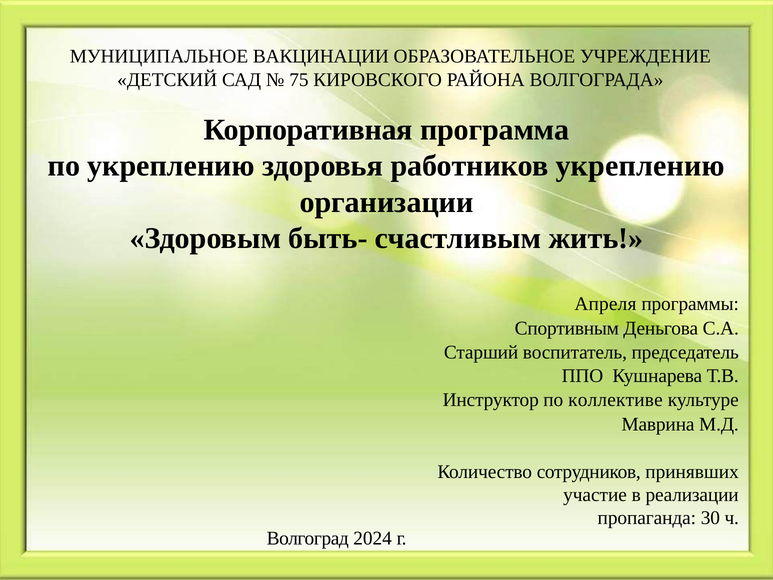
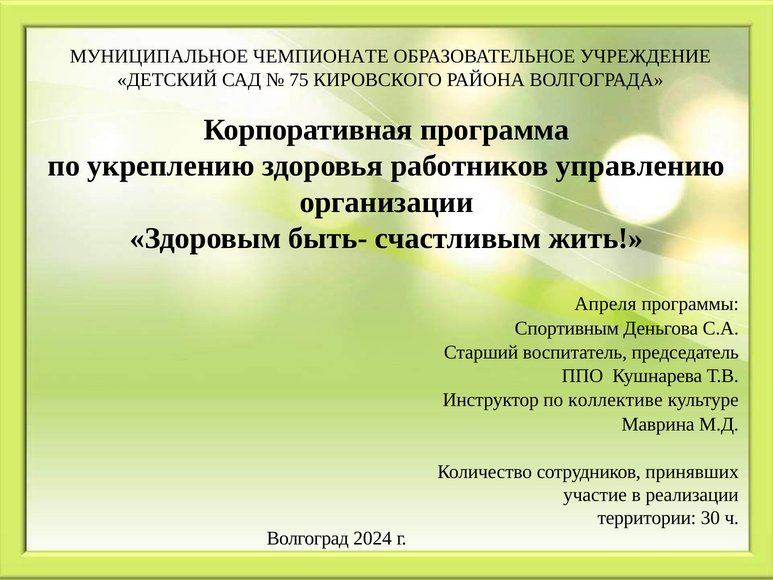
ВАКЦИНАЦИИ: ВАКЦИНАЦИИ -> ЧЕМПИОНАТЕ (321, 56)
работников укреплению: укреплению -> управлению (640, 166)
пропаганда: пропаганда -> территории (647, 518)
